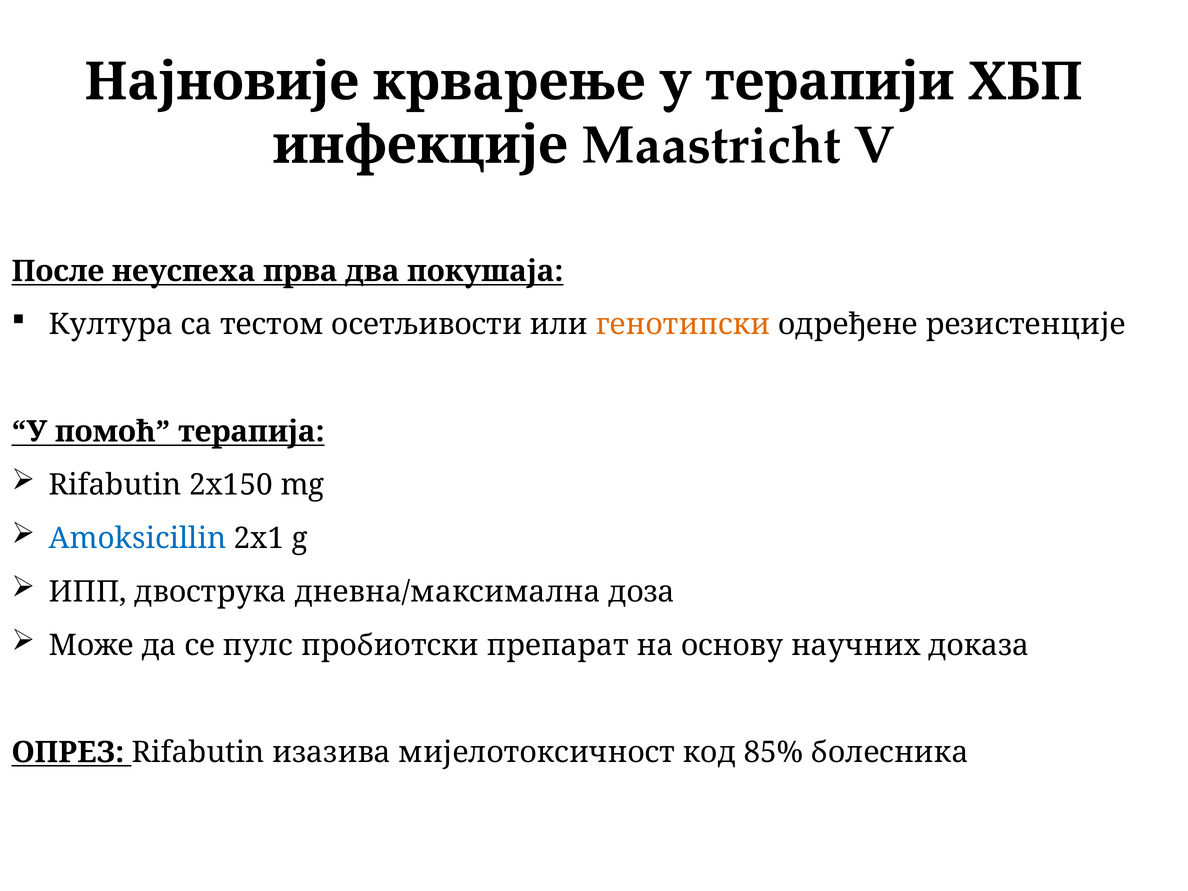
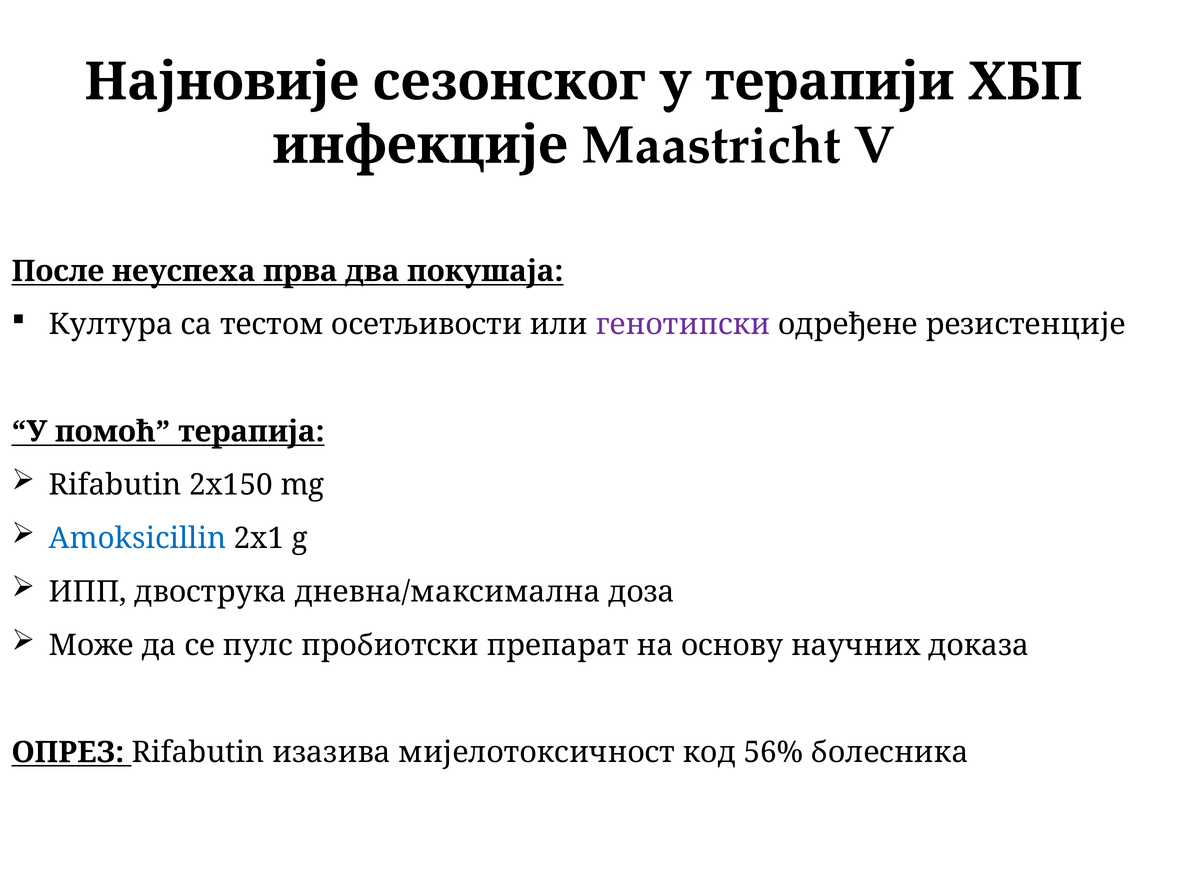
крварење: крварење -> сезонског (509, 82)
генотипски colour: orange -> purple (683, 325)
85%: 85% -> 56% (773, 752)
